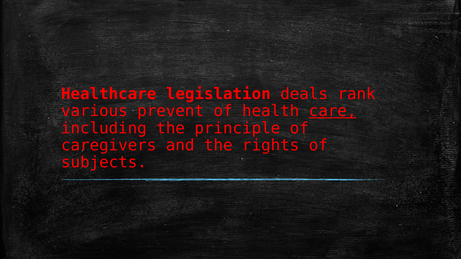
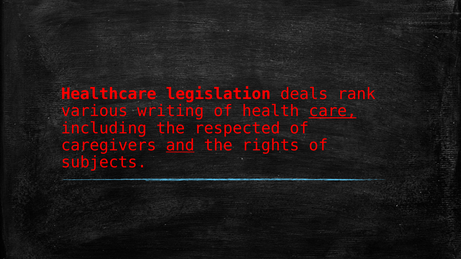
prevent: prevent -> writing (171, 111)
principle: principle -> respected (237, 128)
and underline: none -> present (180, 145)
